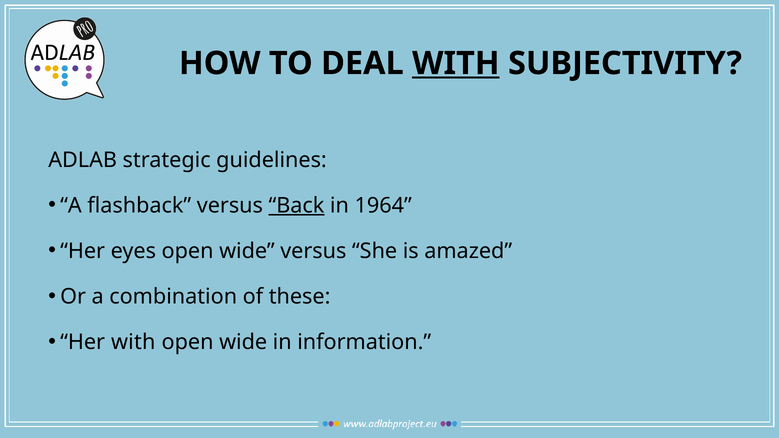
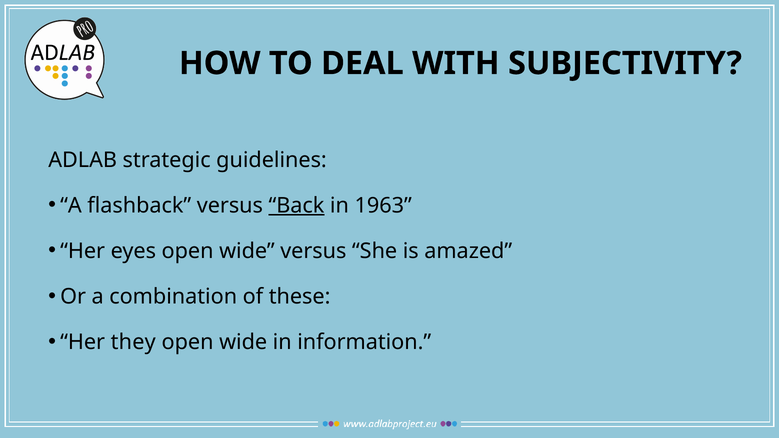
WITH underline: present -> none (456, 63)
1964: 1964 -> 1963 (383, 206)
Her with: with -> they (133, 342)
